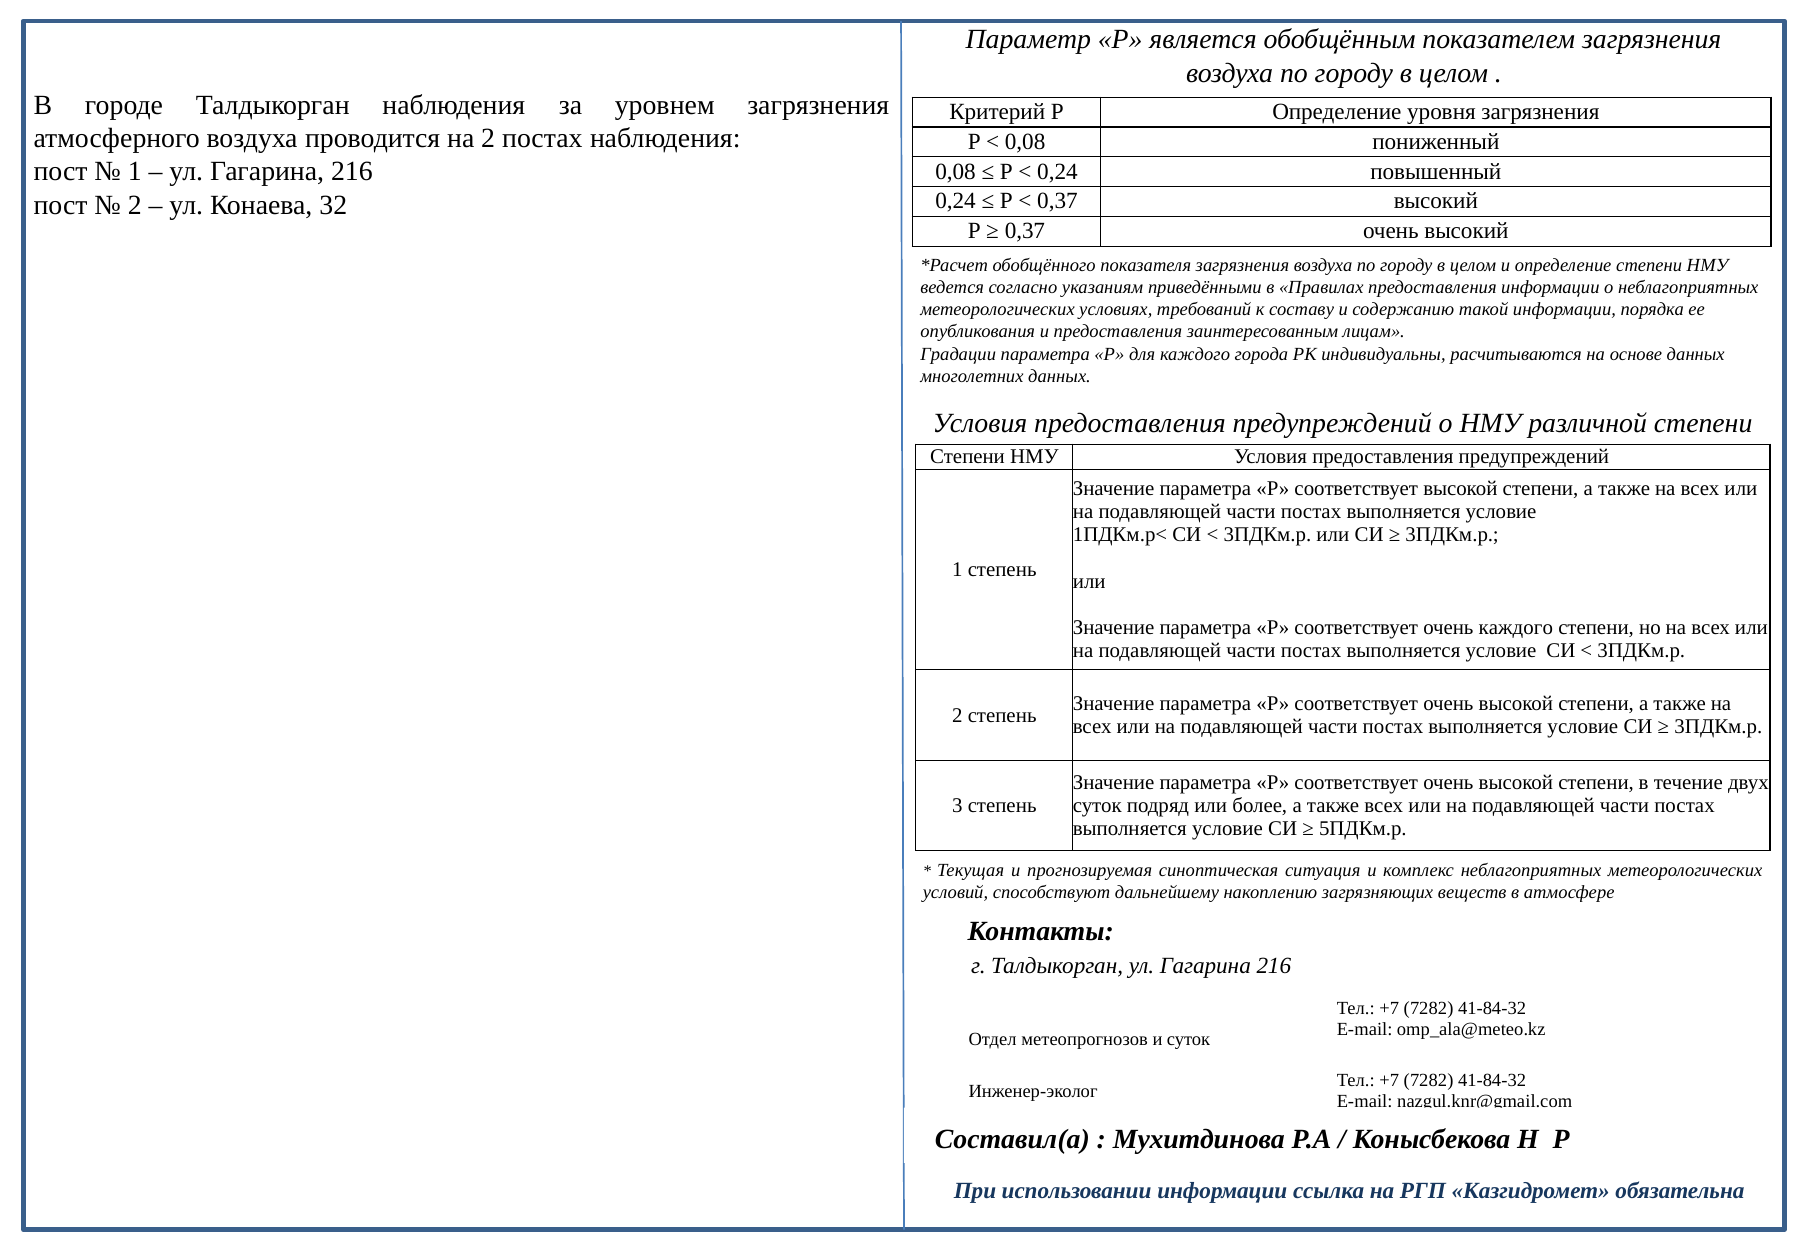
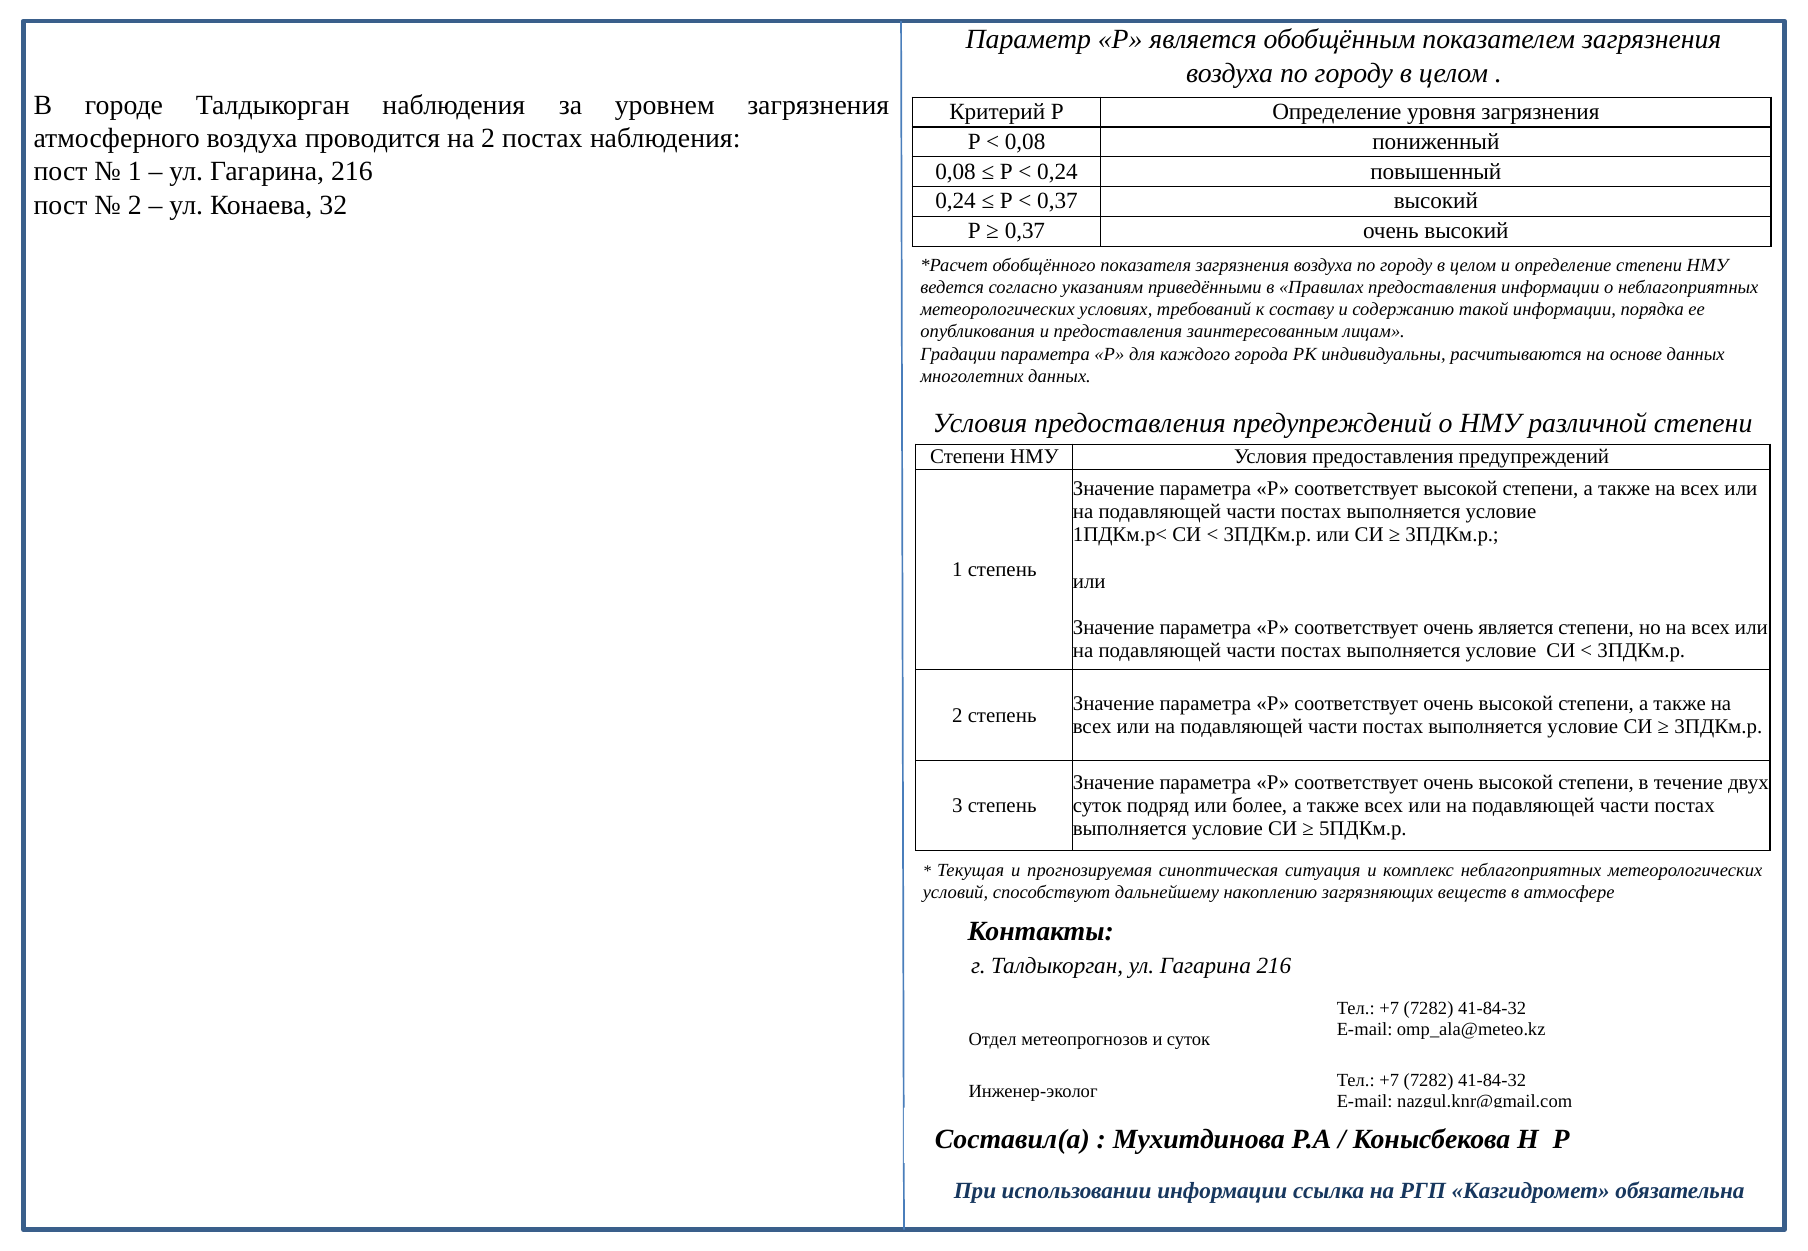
очень каждого: каждого -> является (1516, 628)
